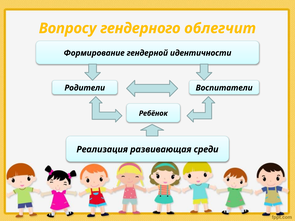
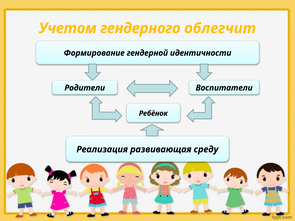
Вопросу: Вопросу -> Учетом (68, 28)
среди: среди -> среду (206, 150)
